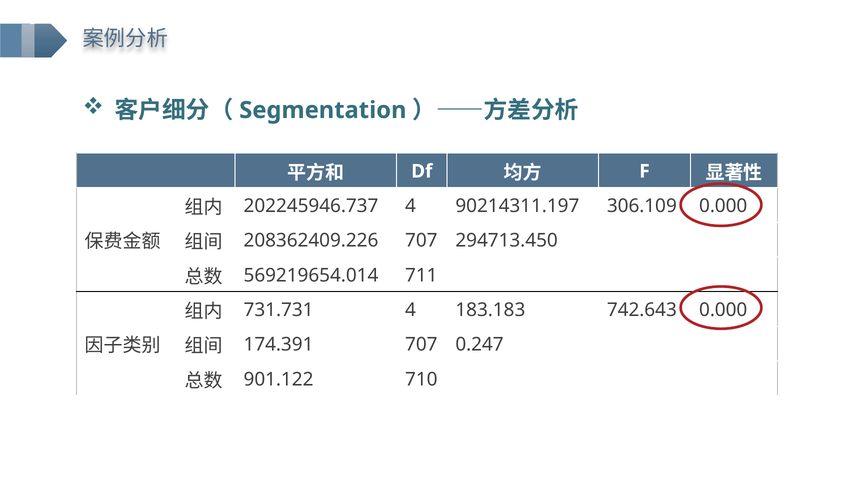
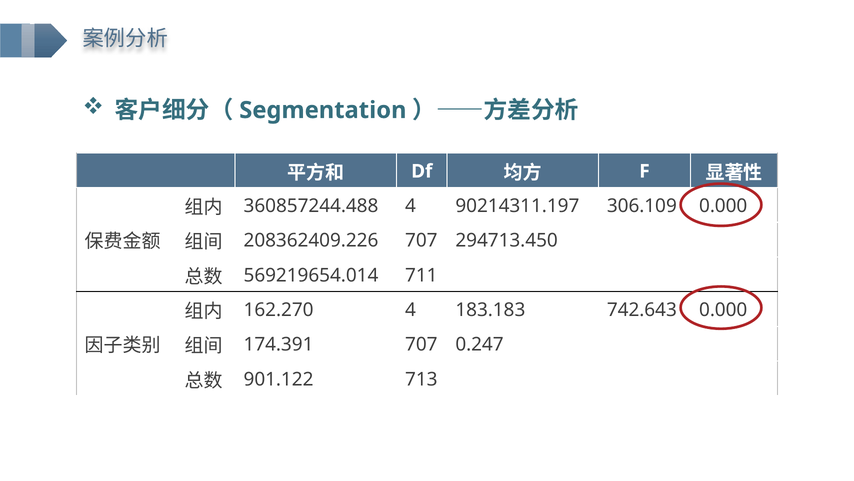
202245946.737: 202245946.737 -> 360857244.488 (311, 206)
731.731: 731.731 -> 162.270 (279, 310)
710: 710 -> 713 (421, 379)
